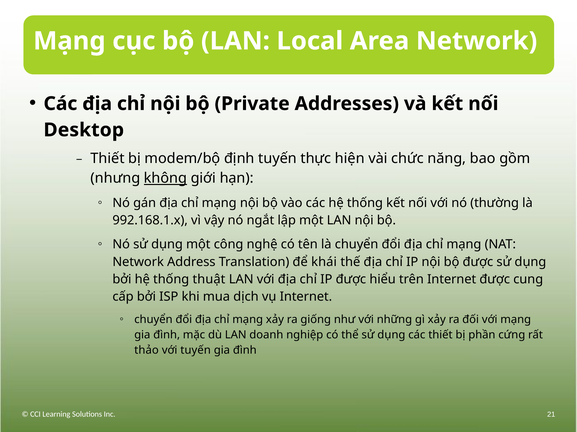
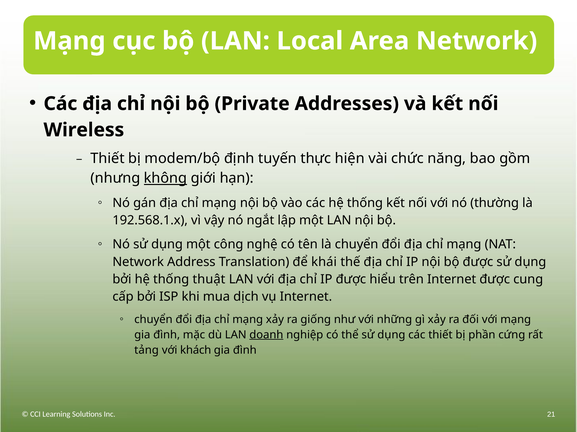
Desktop: Desktop -> Wireless (84, 130)
992.168.1.x: 992.168.1.x -> 192.568.1.x (150, 221)
doanh underline: none -> present (266, 335)
thảo: thảo -> tảng (147, 351)
với tuyến: tuyến -> khách (196, 351)
